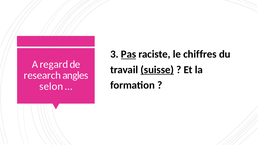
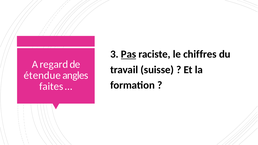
suisse underline: present -> none (157, 70)
research: research -> étendue (42, 75)
selon: selon -> faites (51, 86)
